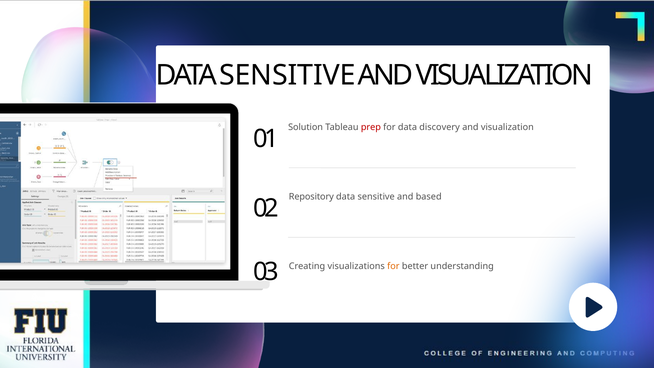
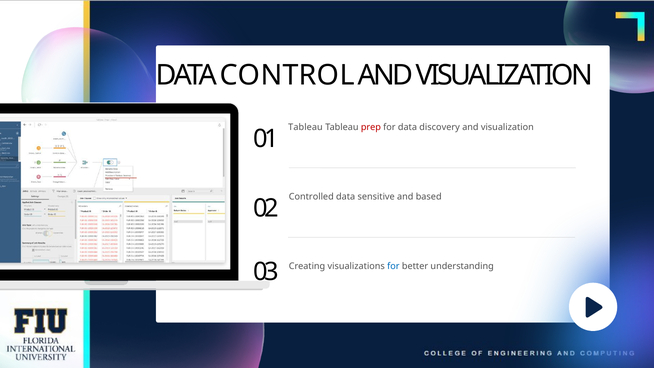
SENSITIVE: SENSITIVE -> CONTROL (287, 75)
Solution: Solution -> Tableau (305, 127)
Repository: Repository -> Controlled (311, 197)
for colour: orange -> blue (393, 266)
